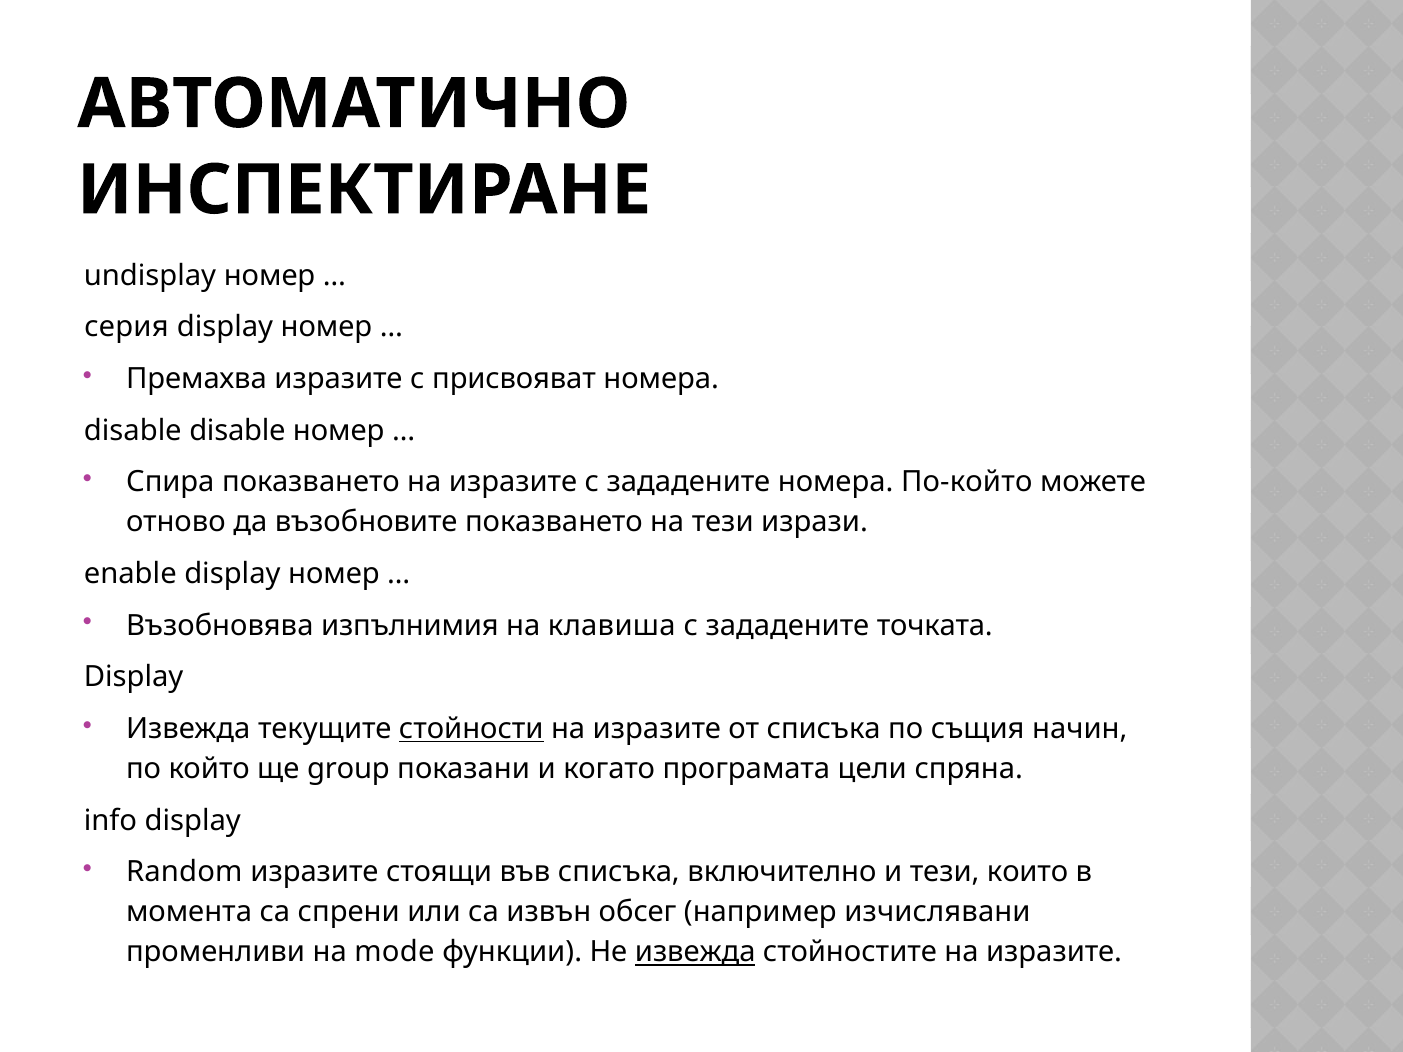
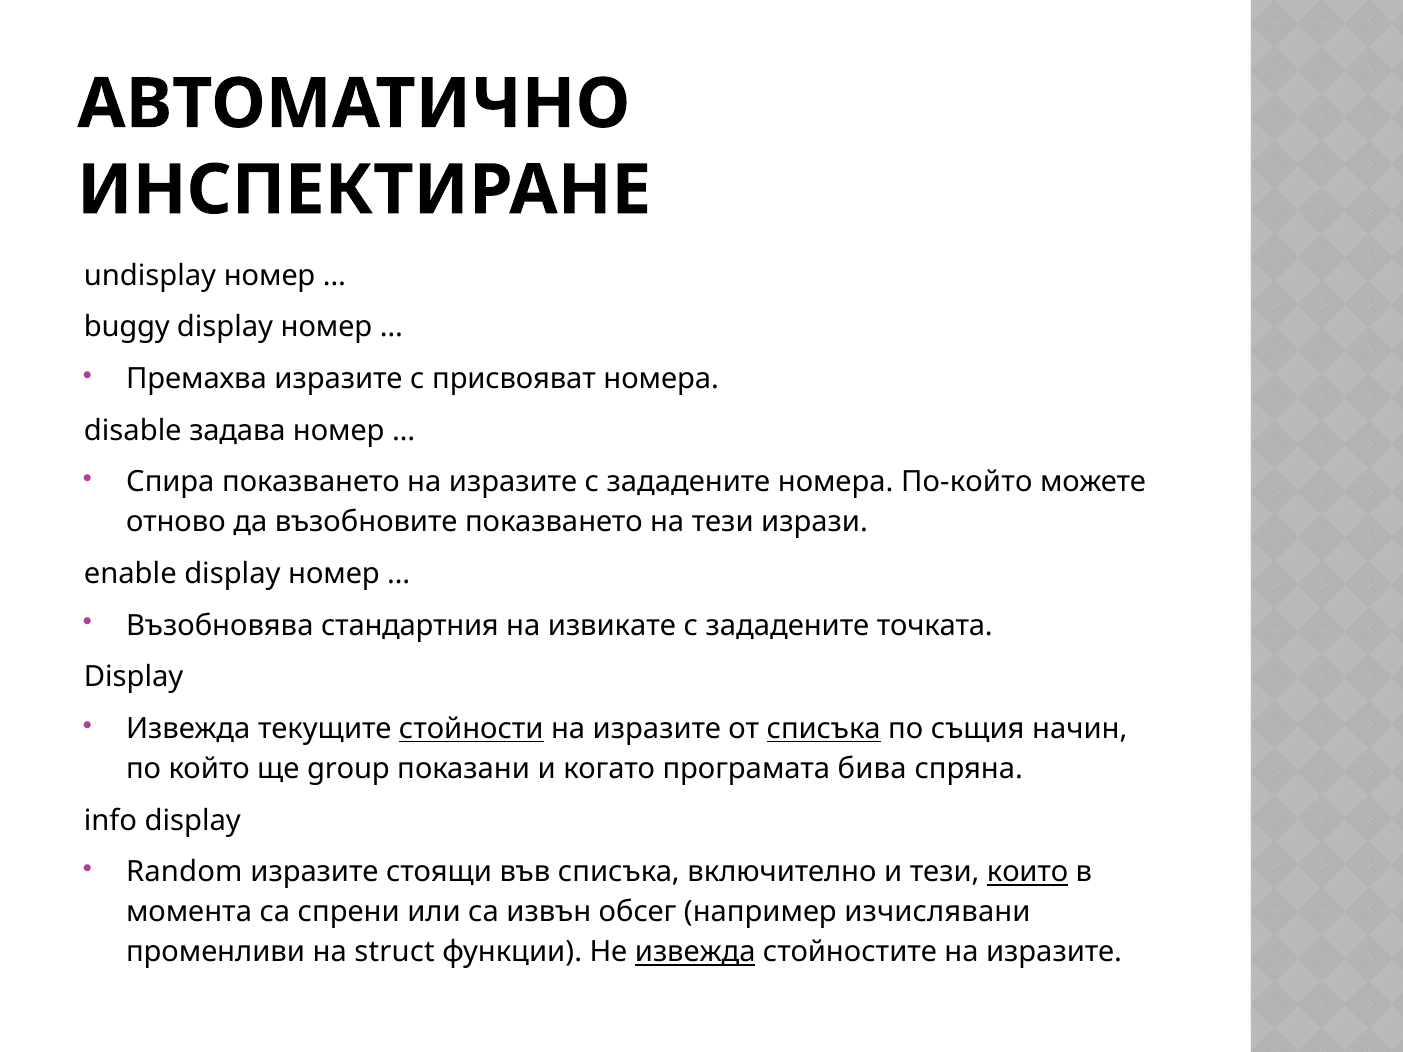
серия: серия -> buggy (127, 327)
disable disable: disable -> задава (237, 431)
изпълнимия: изпълнимия -> стандартния (410, 626)
клавиша: клавиша -> извикате (612, 626)
списъка underline: none -> present (824, 729)
цели: цели -> бива (872, 769)
които underline: none -> present (1028, 873)
mode: mode -> struct (395, 953)
